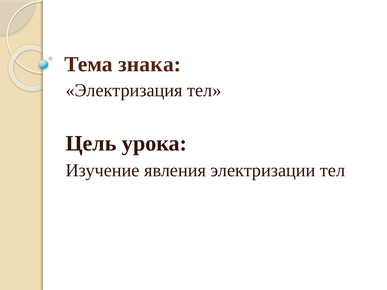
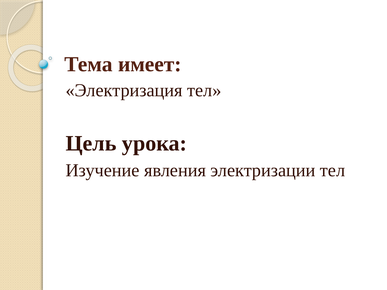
знака: знака -> имеет (150, 64)
